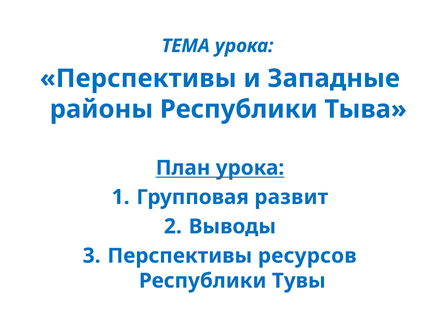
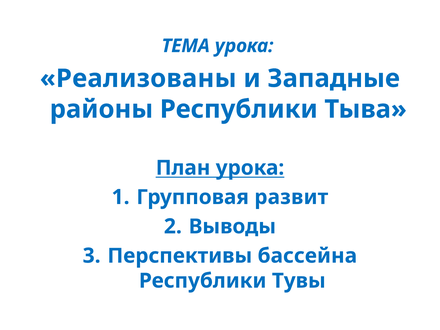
Перспективы: Перспективы -> Реализованы (138, 78)
ресурсов: ресурсов -> бассейна (307, 256)
